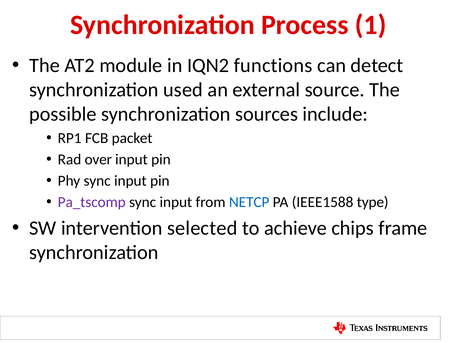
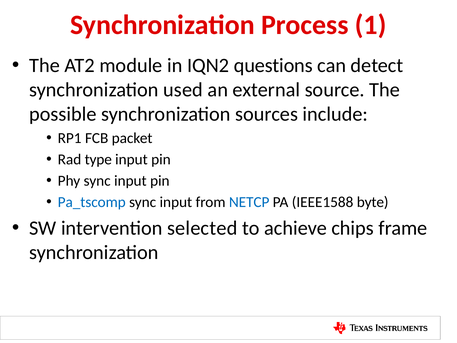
functions: functions -> questions (273, 65)
over: over -> type (98, 160)
Pa_tscomp colour: purple -> blue (92, 202)
type: type -> byte (373, 202)
